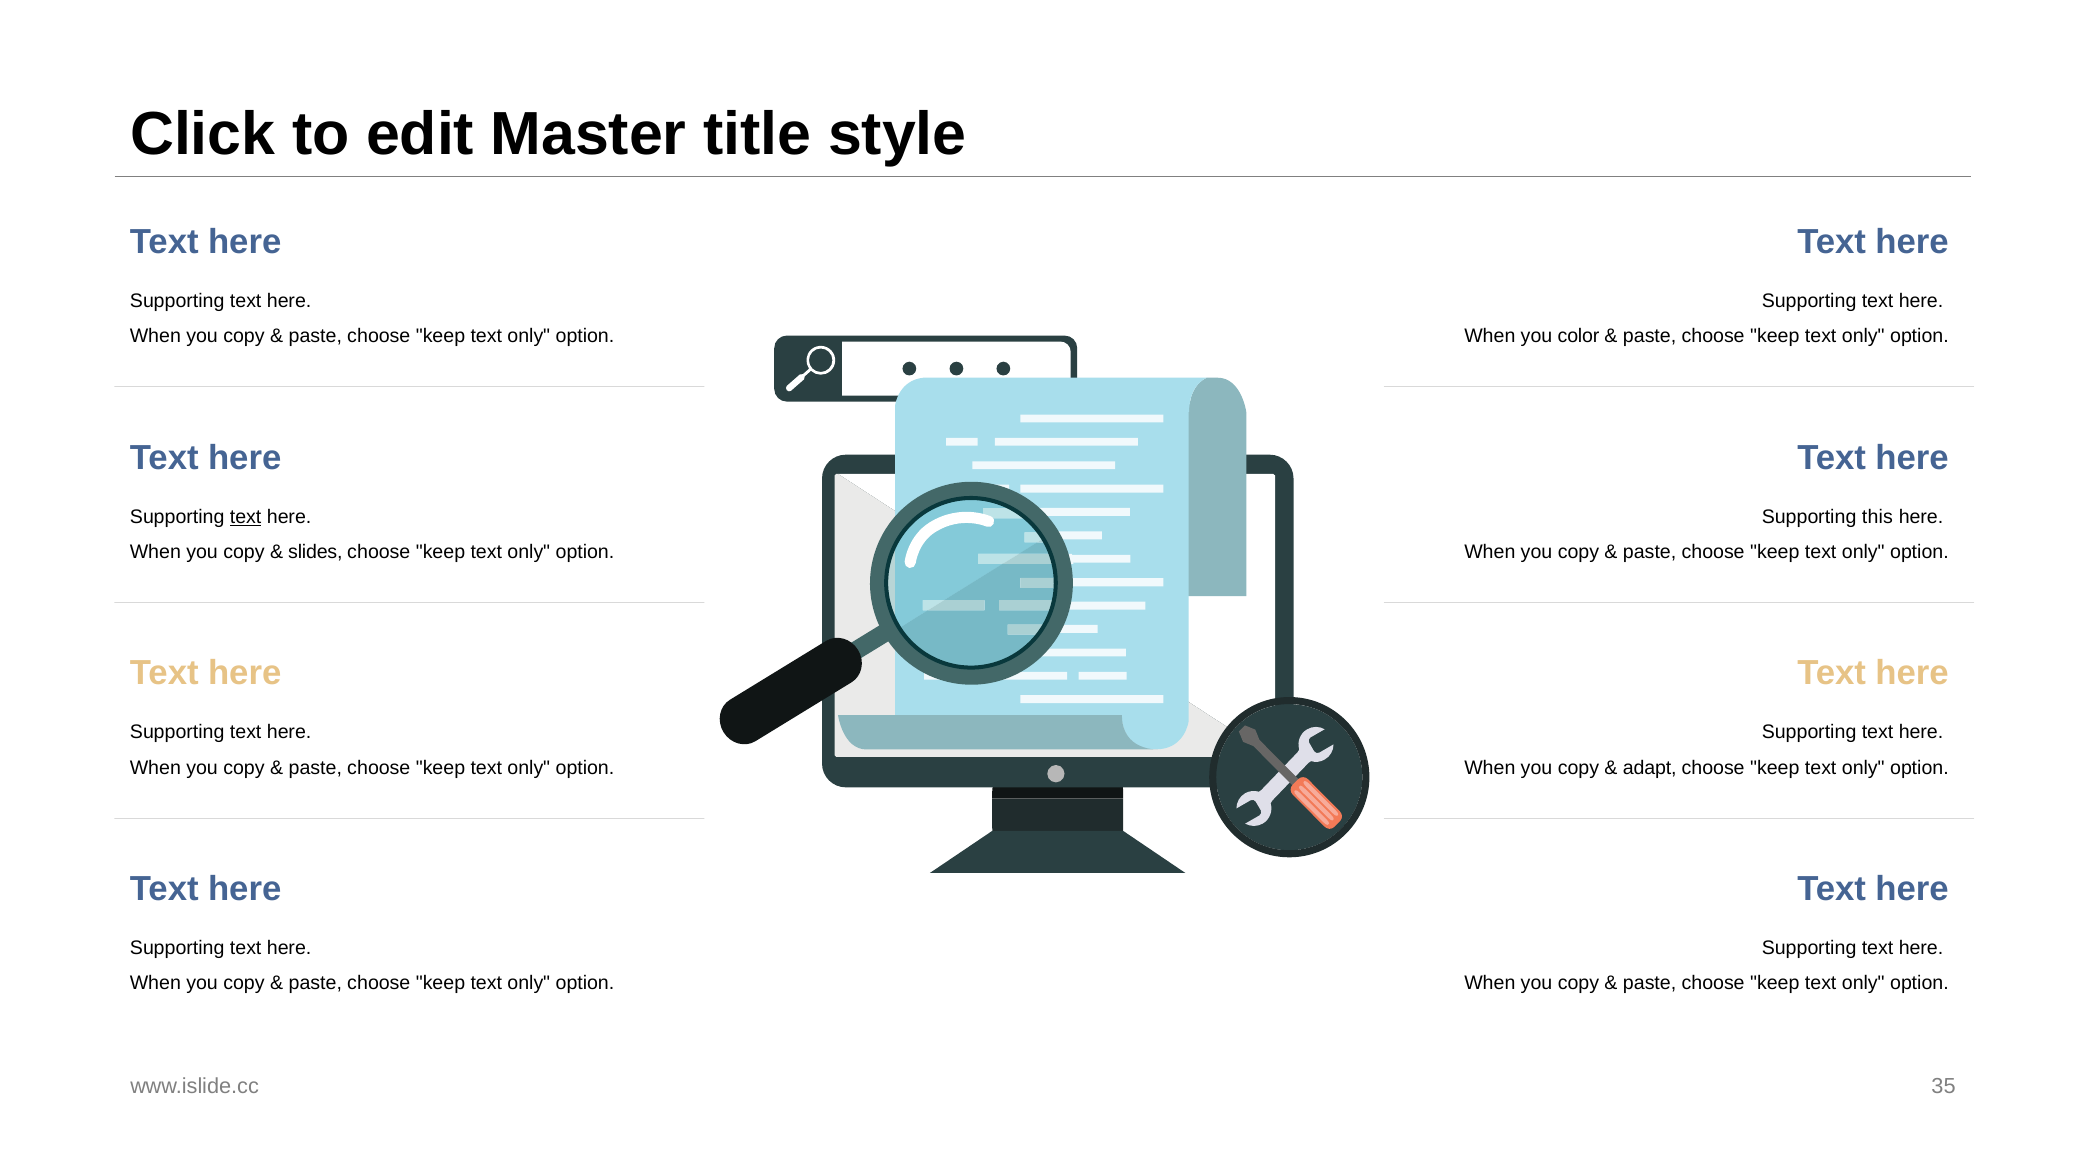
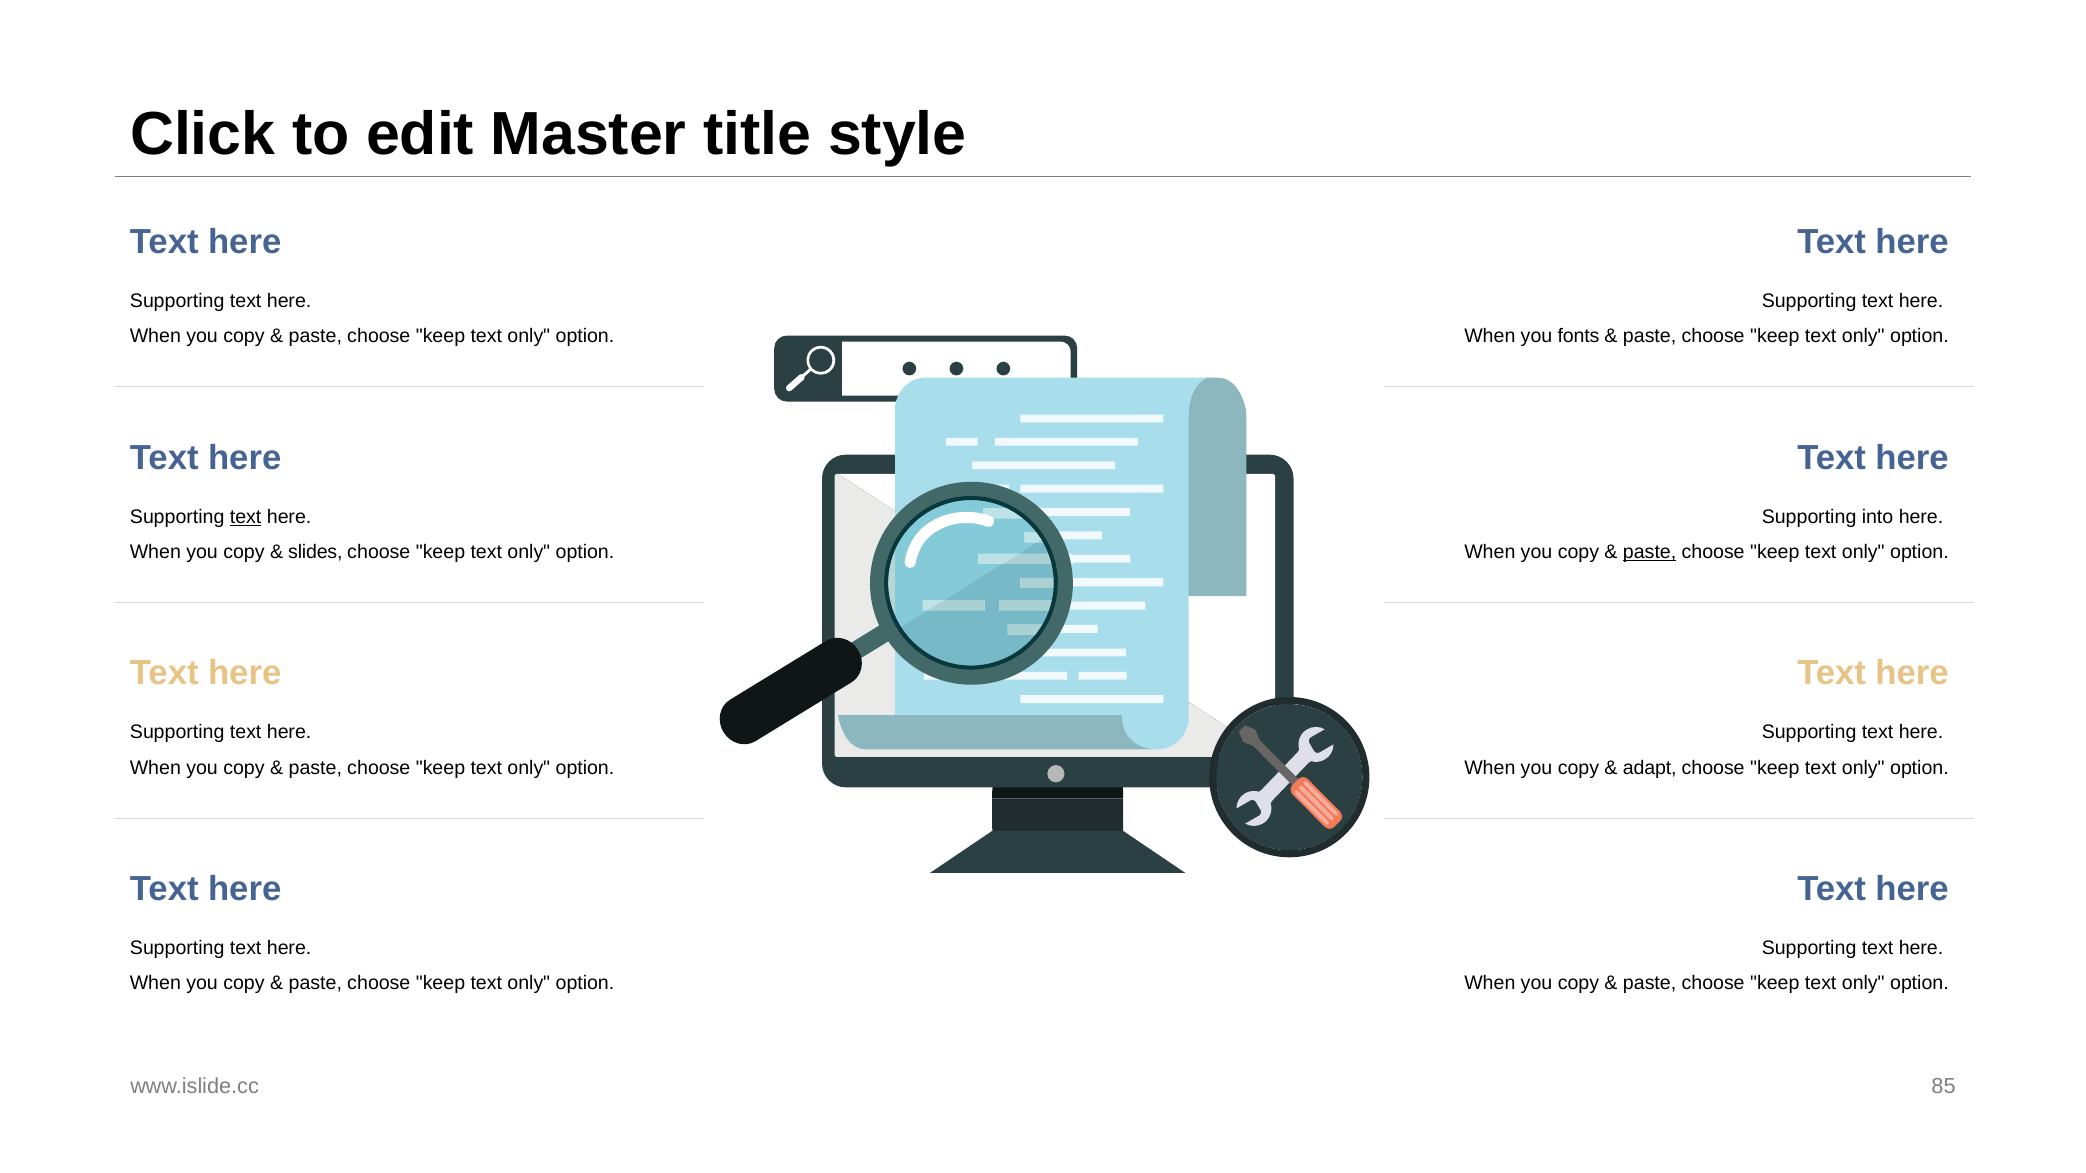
color: color -> fonts (1579, 336)
this: this -> into (1878, 517)
paste underline: none -> present (1650, 552)
35: 35 -> 85 (1944, 1087)
